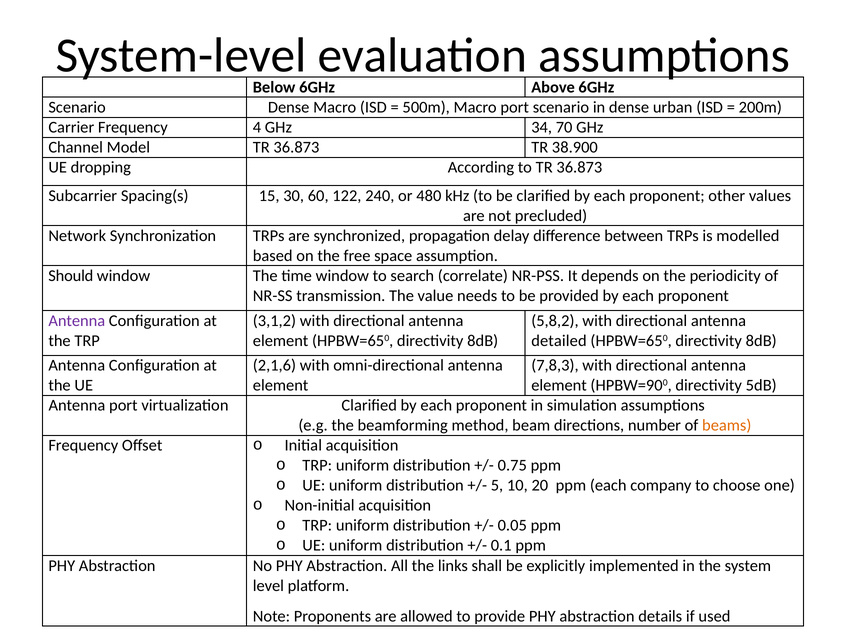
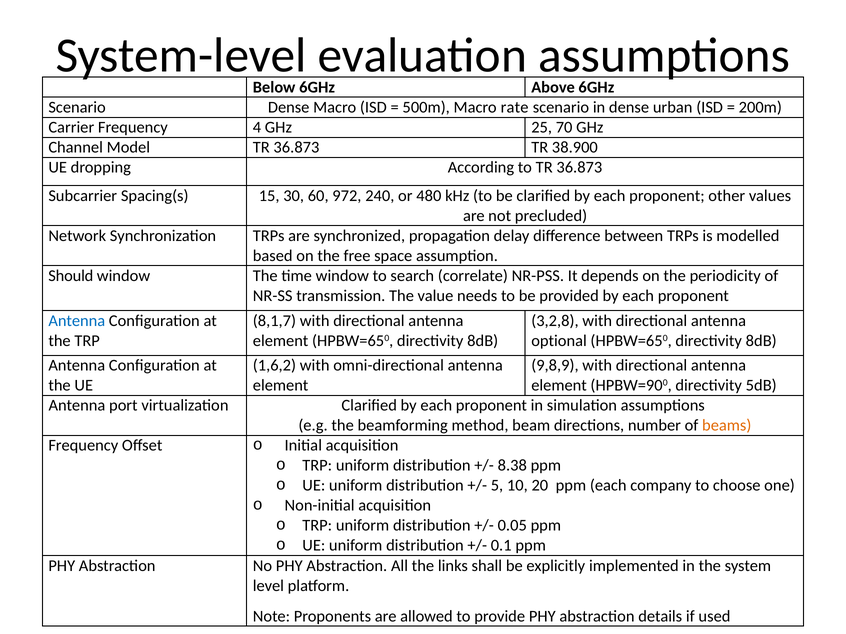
Macro port: port -> rate (515, 108)
34: 34 -> 25 (542, 128)
122: 122 -> 972 (347, 196)
Antenna colour: purple -> blue (77, 321)
3,1,2: 3,1,2 -> 8,1,7 (274, 321)
5,8,2: 5,8,2 -> 3,2,8 (555, 321)
detailed: detailed -> optional (559, 341)
2,1,6: 2,1,6 -> 1,6,2 (274, 366)
7,8,3: 7,8,3 -> 9,8,9 (555, 366)
0.75: 0.75 -> 8.38 (512, 466)
